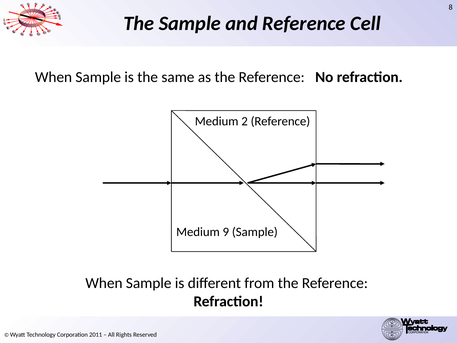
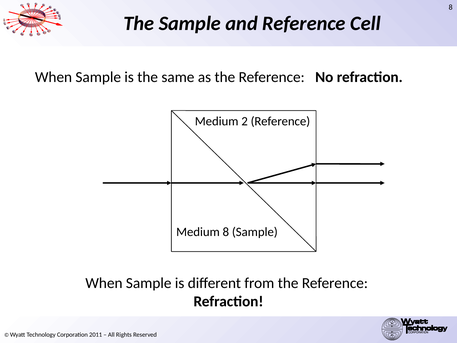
Medium 9: 9 -> 8 (226, 232)
